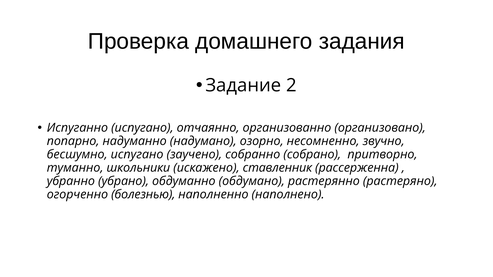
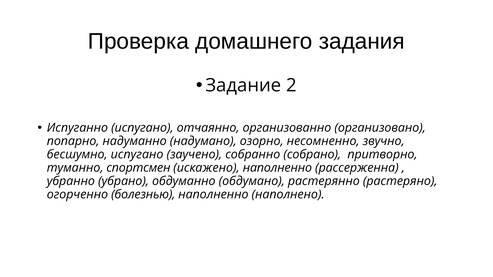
школьники: школьники -> спортсмен (138, 168)
искажено ставленник: ставленник -> наполненно (277, 168)
